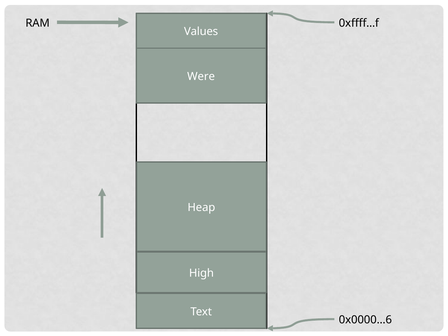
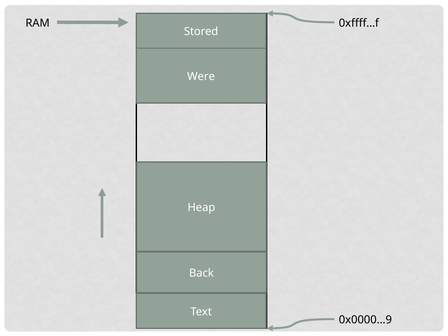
Values: Values -> Stored (201, 32)
High: High -> Back (201, 273)
0x0000…6: 0x0000…6 -> 0x0000…9 (365, 320)
